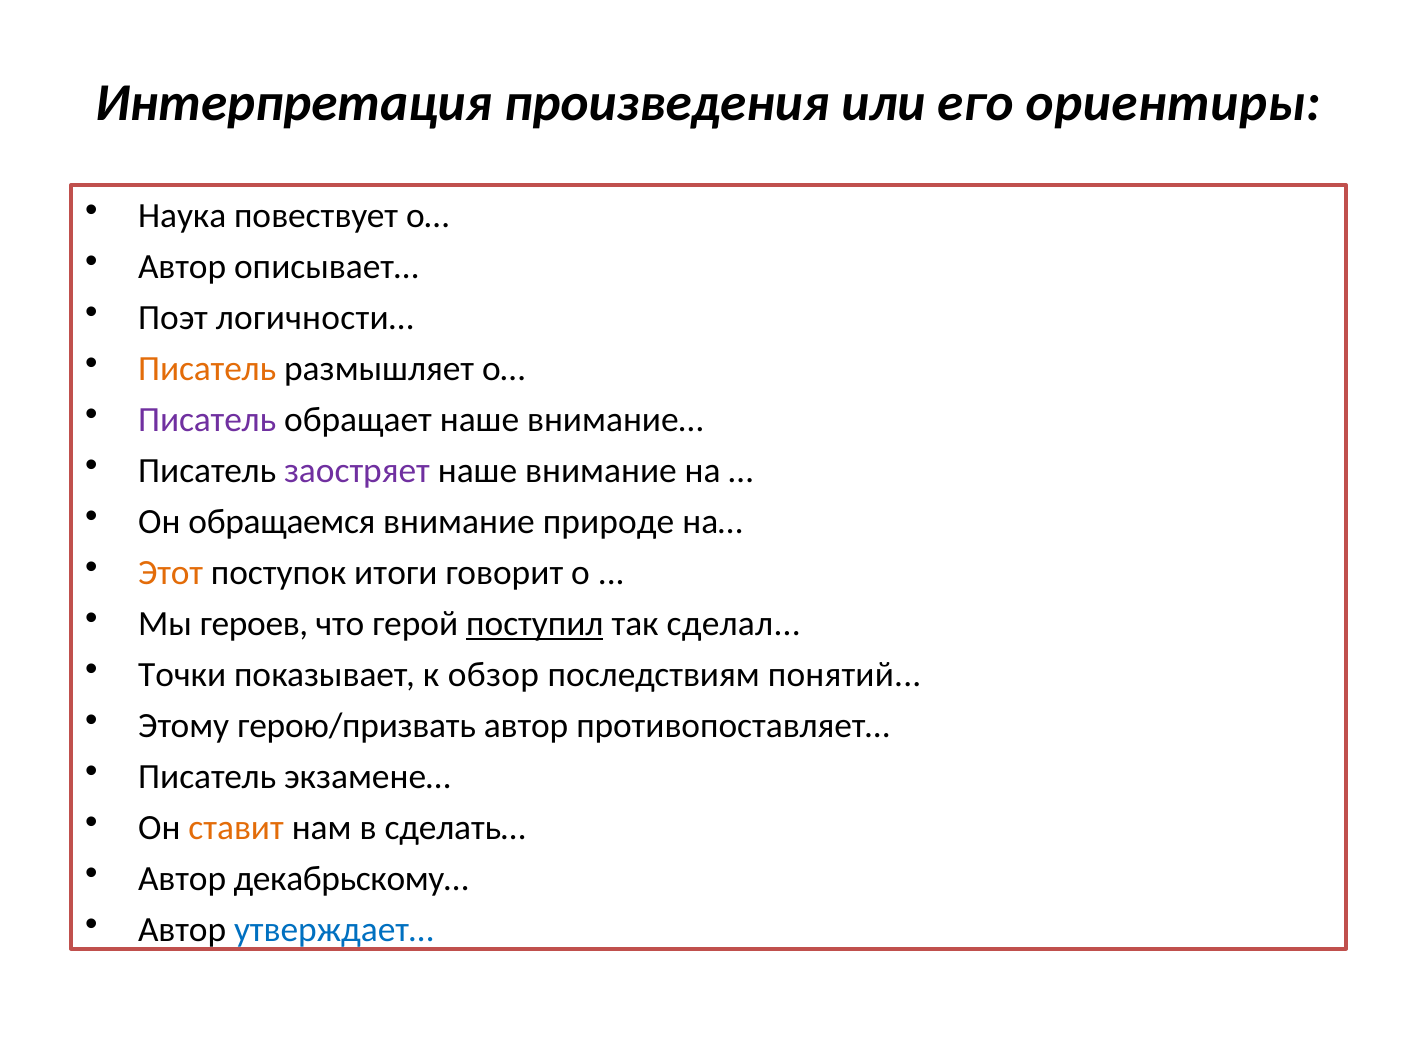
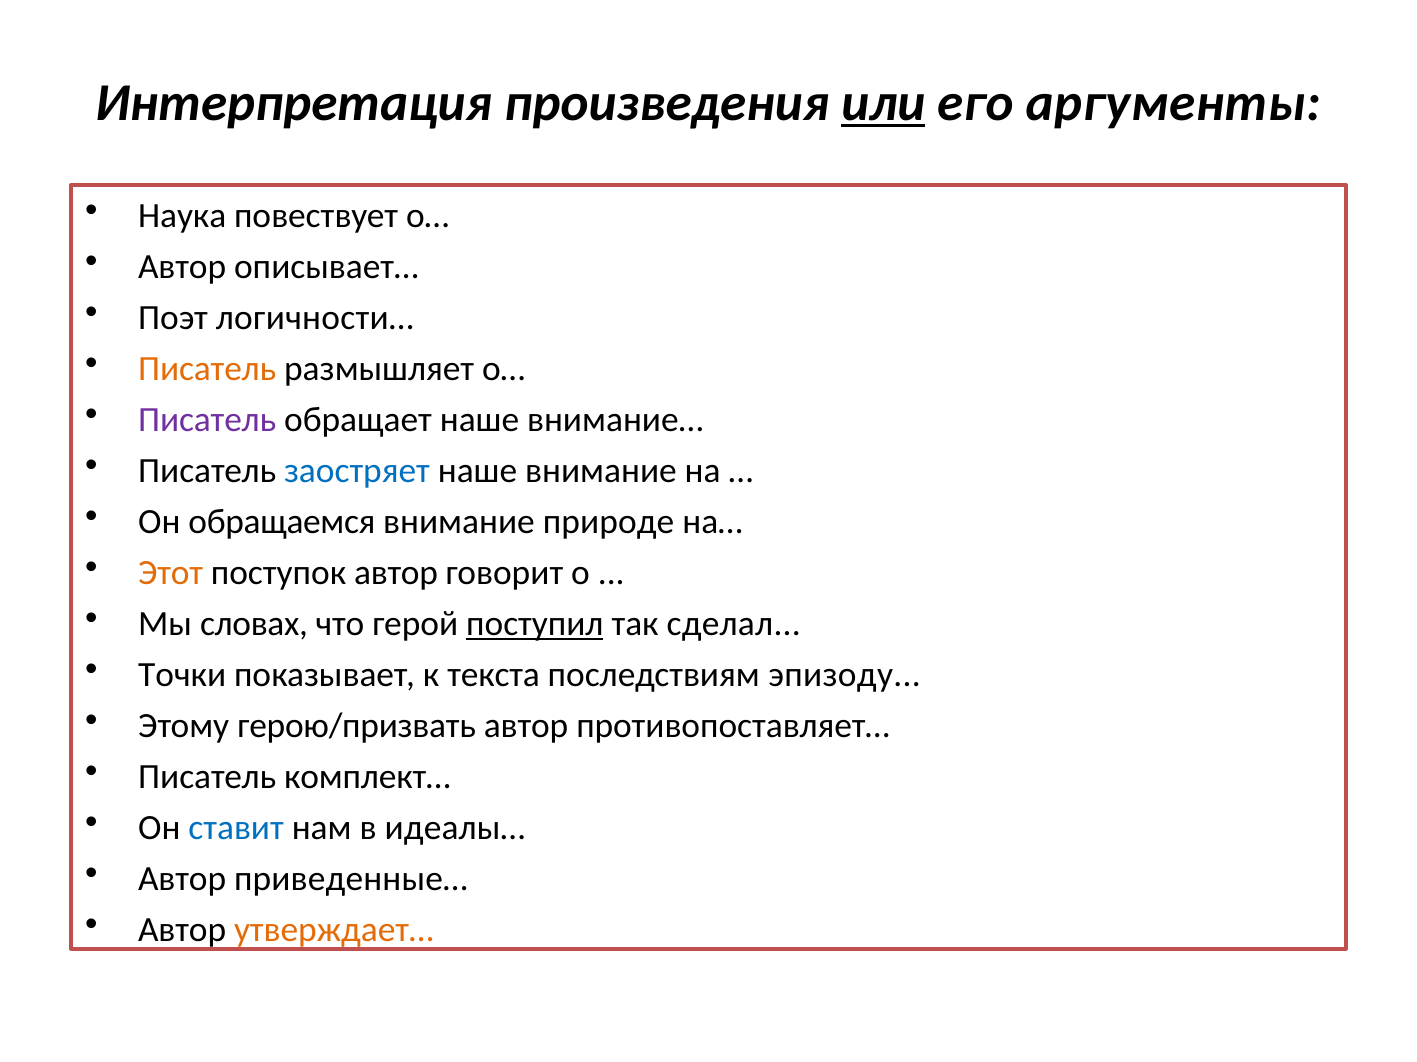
или underline: none -> present (883, 103)
ориентиры: ориентиры -> аргументы (1173, 103)
заостряет colour: purple -> blue (357, 471)
поступок итоги: итоги -> автор (396, 573)
героев: героев -> словах (254, 624)
обзор: обзор -> текста (494, 675)
понятий: понятий -> эпизоду (845, 675)
экзамене…: экзамене… -> комплект… (367, 777)
ставит colour: orange -> blue (236, 828)
сделать…: сделать… -> идеалы… (455, 828)
декабрьскому…: декабрьскому… -> приведенные… (351, 879)
утверждает… colour: blue -> orange (334, 930)
